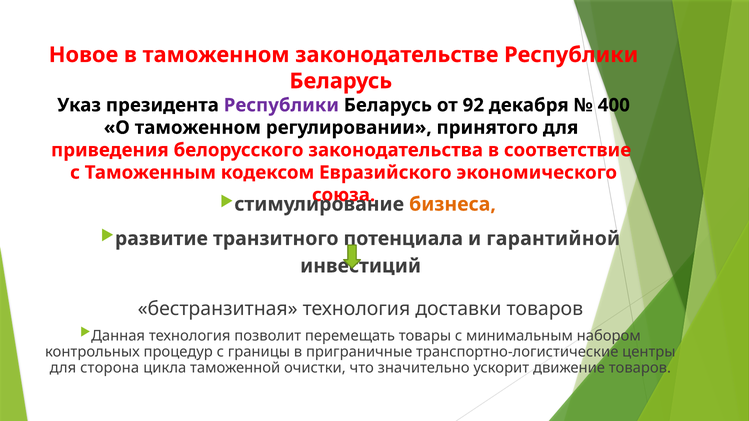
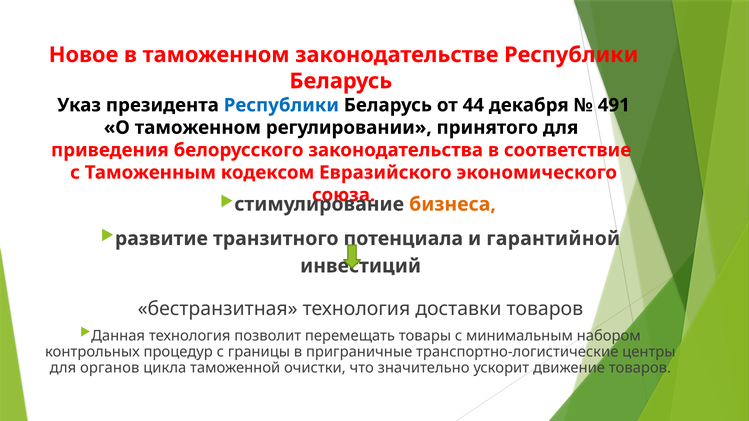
Республики colour: purple -> blue (281, 105)
92: 92 -> 44 (473, 105)
400: 400 -> 491 (614, 105)
сторона: сторона -> органов (110, 368)
